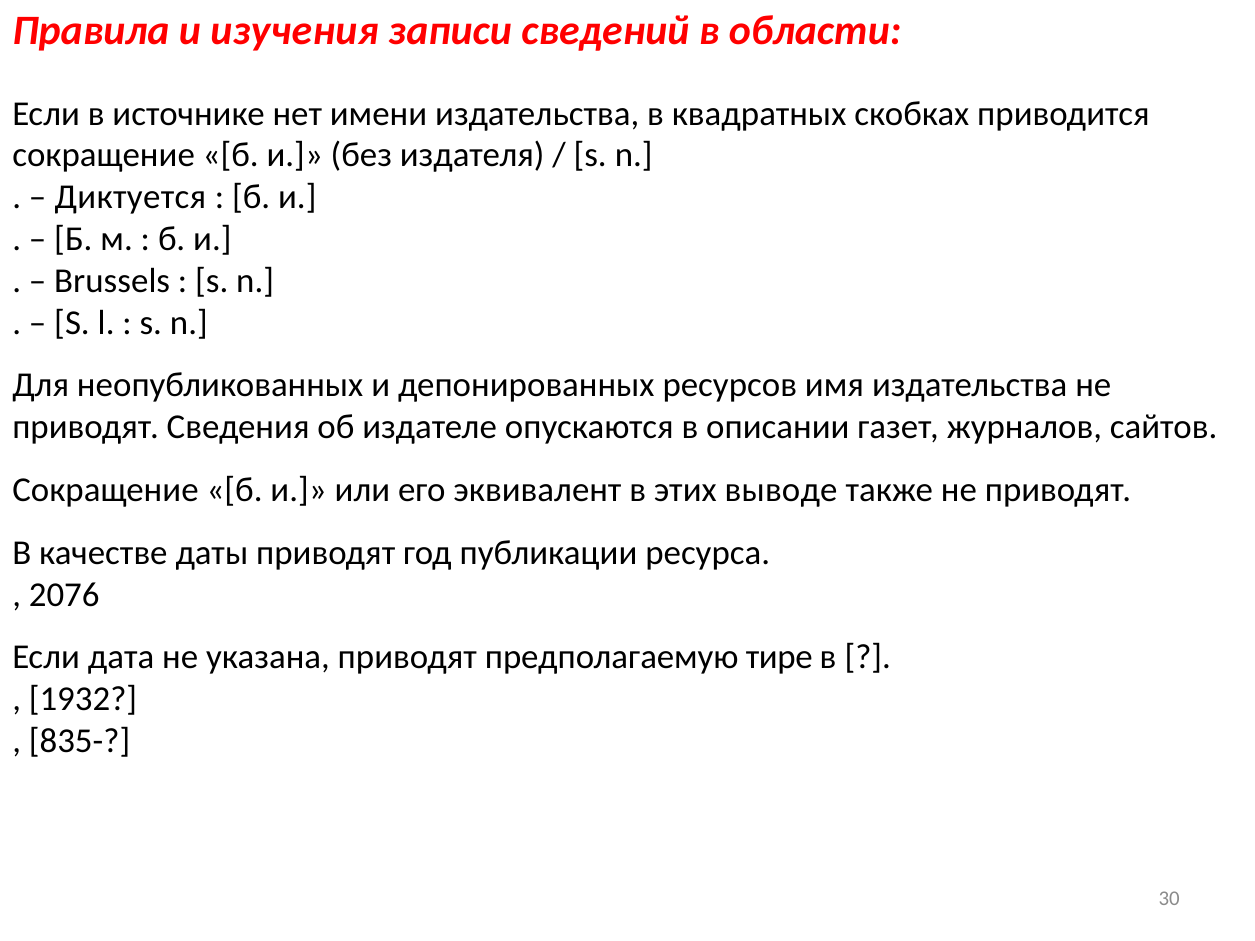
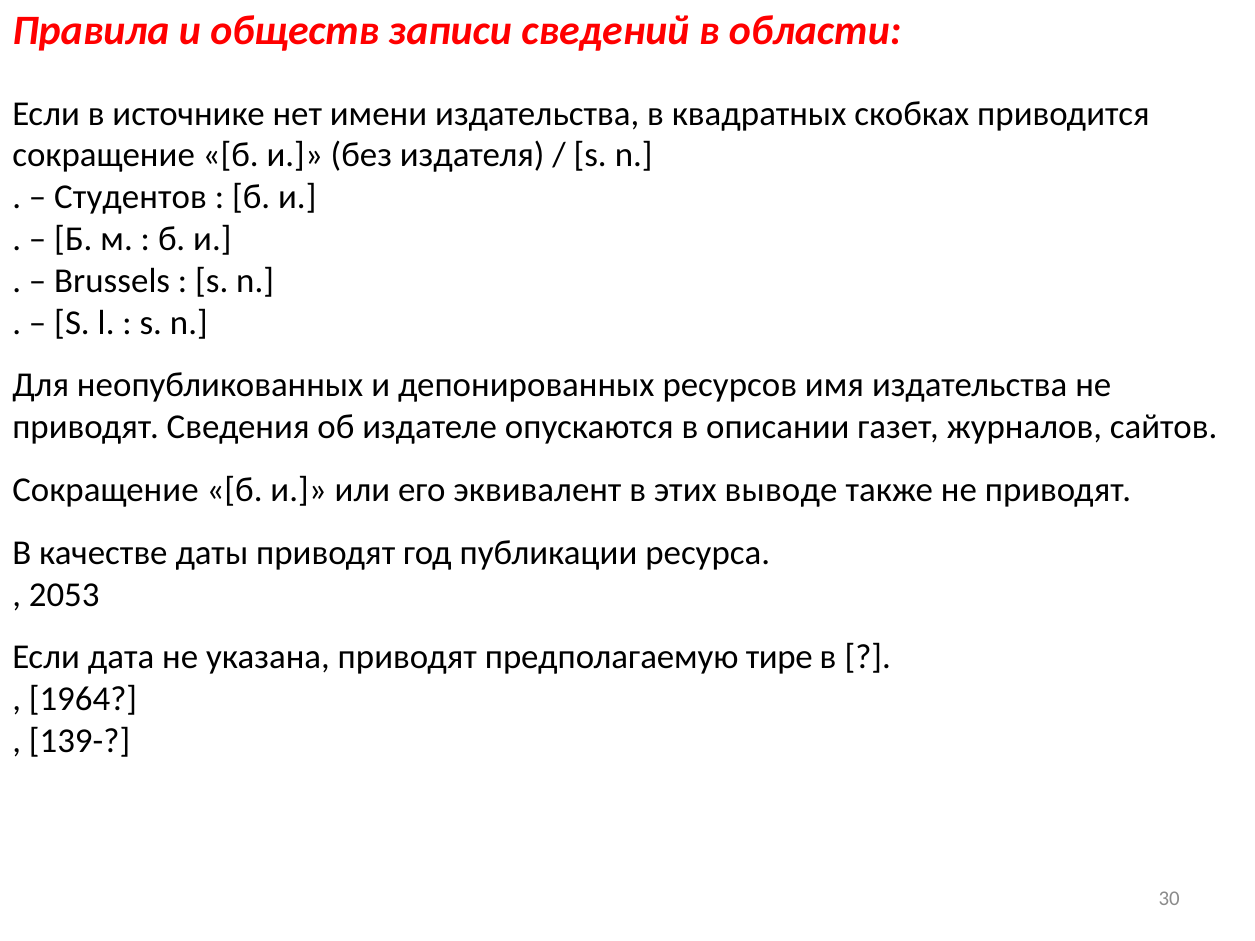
изучения: изучения -> обществ (295, 30)
Диктуется: Диктуется -> Студентов (131, 197)
2076: 2076 -> 2053 (64, 595)
1932: 1932 -> 1964 (83, 699)
835-: 835- -> 139- (80, 741)
